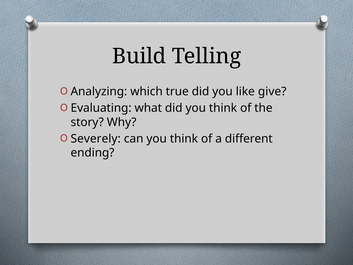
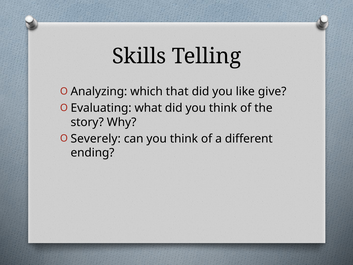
Build: Build -> Skills (139, 56)
true: true -> that (177, 91)
